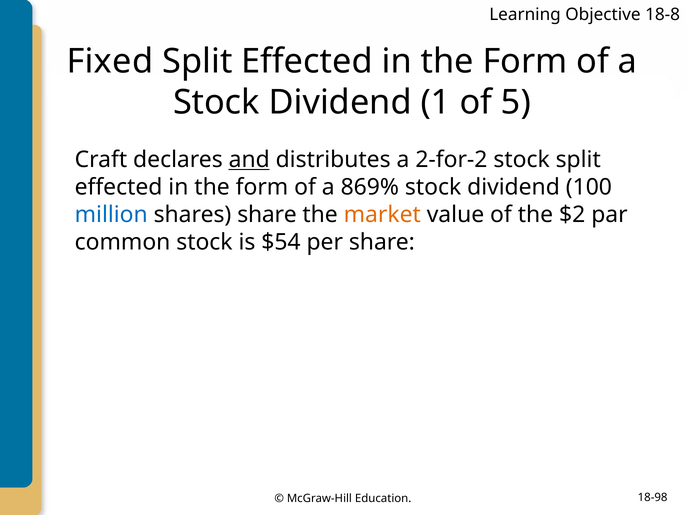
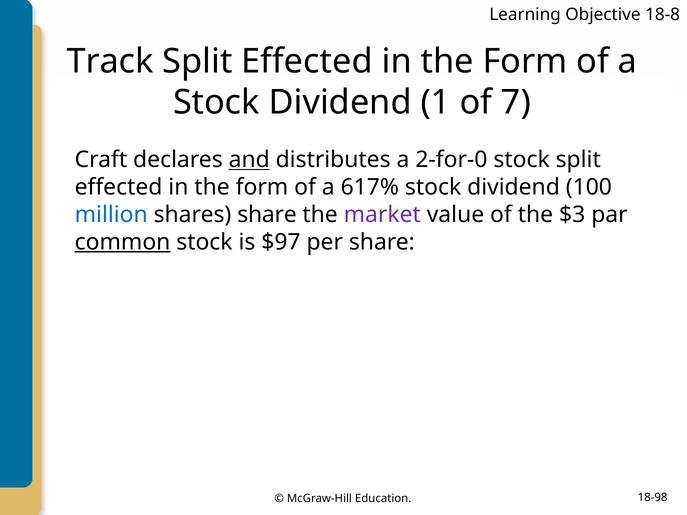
Fixed: Fixed -> Track (110, 61)
5: 5 -> 7 (516, 103)
2-for-2: 2-for-2 -> 2-for-0 (451, 160)
869%: 869% -> 617% (370, 187)
market colour: orange -> purple (382, 215)
$2: $2 -> $3 (572, 215)
common underline: none -> present (123, 242)
$54: $54 -> $97 (281, 242)
